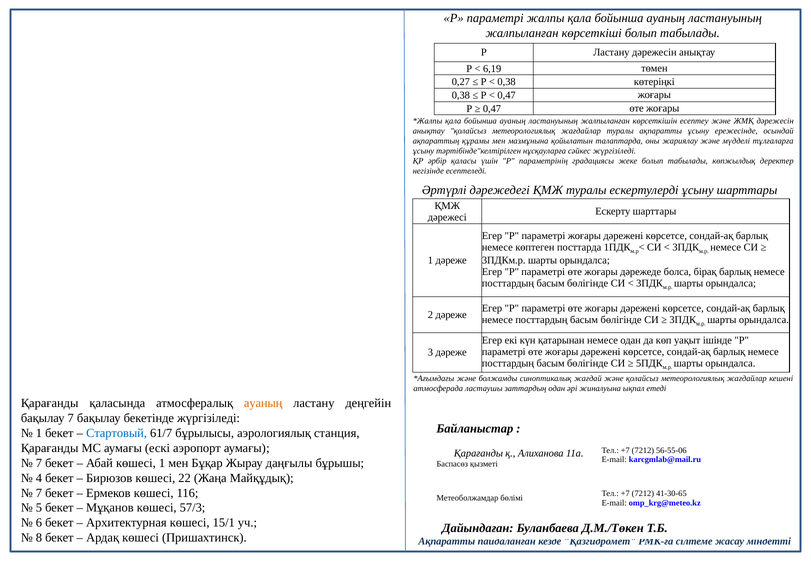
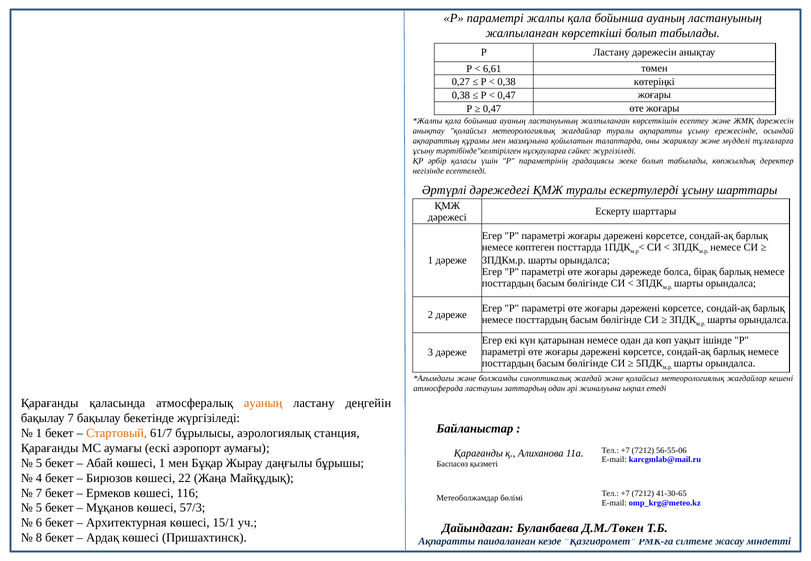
6,19: 6,19 -> 6,61 (492, 69)
Стартовый colour: blue -> orange (117, 433)
7: 7 -> 5 (39, 463)
